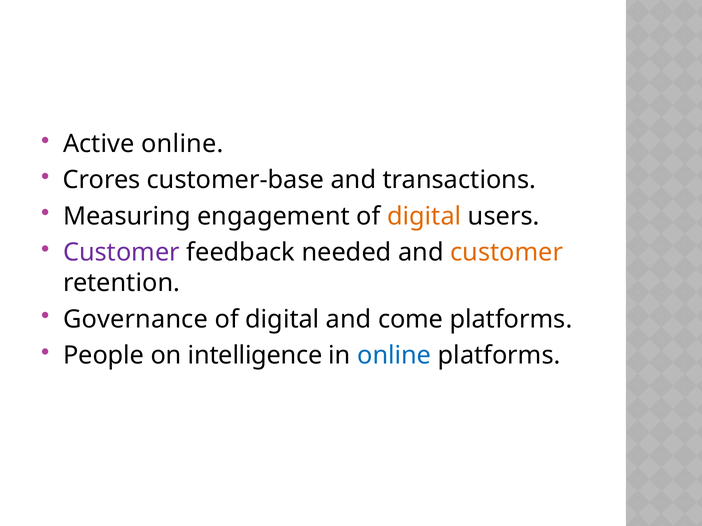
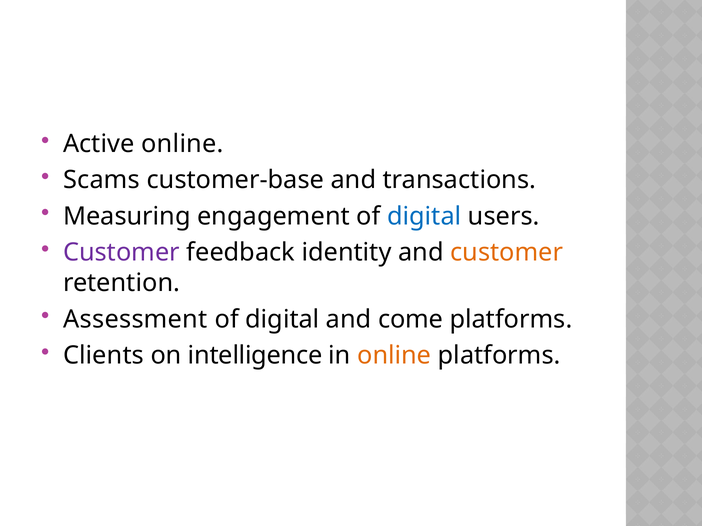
Crores: Crores -> Scams (101, 180)
digital colour: orange -> blue (424, 217)
needed: needed -> identity (347, 253)
Governance: Governance -> Assessment (135, 319)
People: People -> Clients (104, 356)
online colour: blue -> orange (394, 356)
